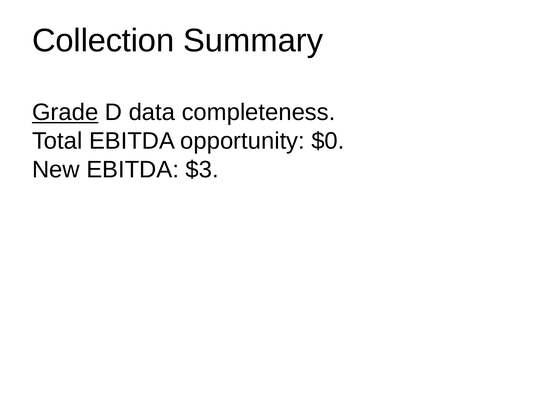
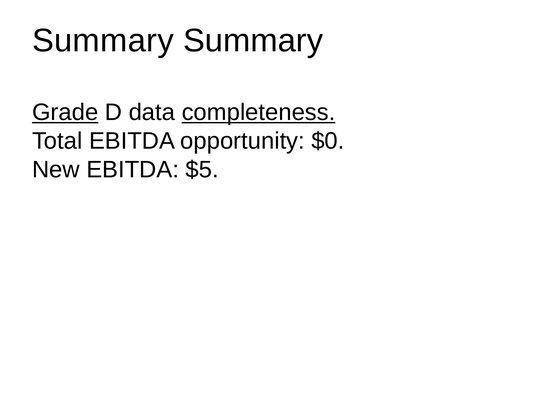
Collection: Collection -> Summary (103, 41)
completeness underline: none -> present (259, 112)
$3: $3 -> $5 (202, 170)
